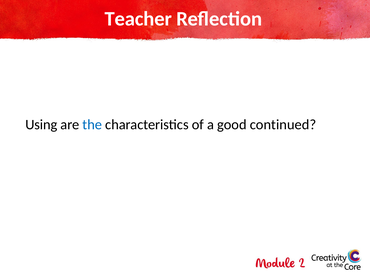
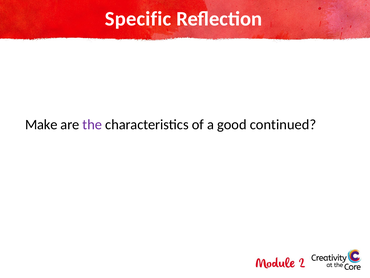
Teacher: Teacher -> Specific (138, 19)
Using: Using -> Make (41, 124)
the colour: blue -> purple (92, 124)
